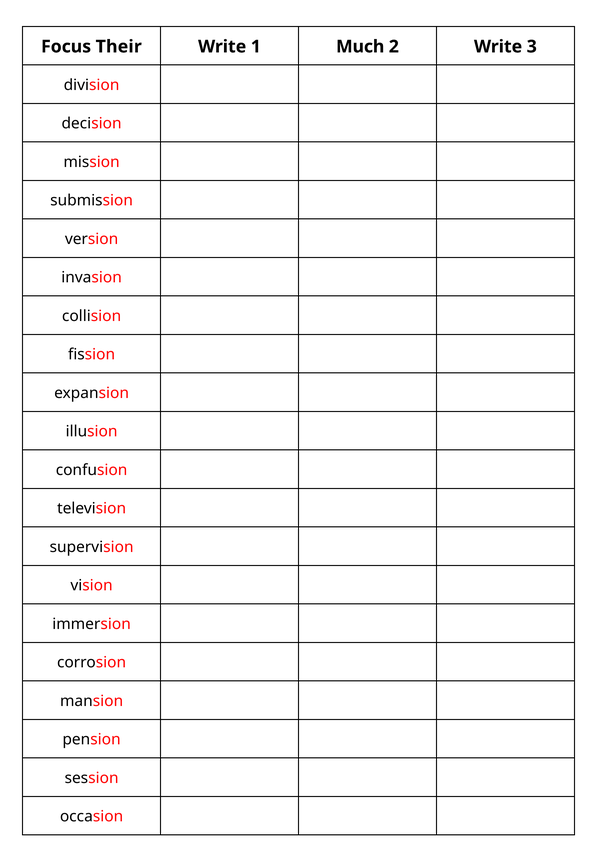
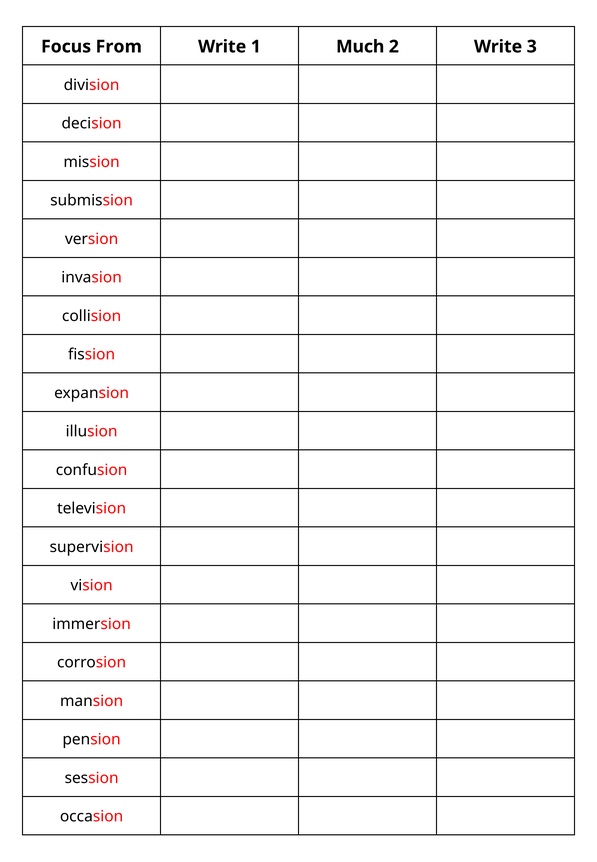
Their: Their -> From (119, 47)
